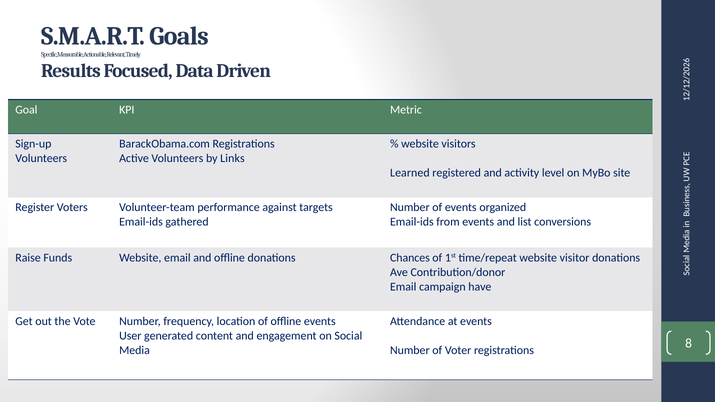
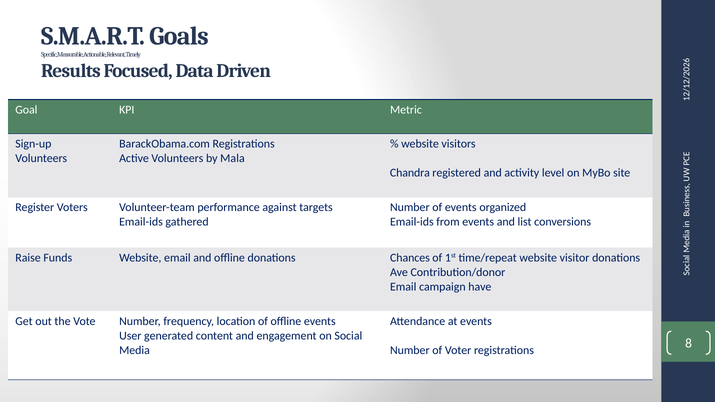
Links: Links -> Mala (233, 159)
Learned: Learned -> Chandra (410, 173)
